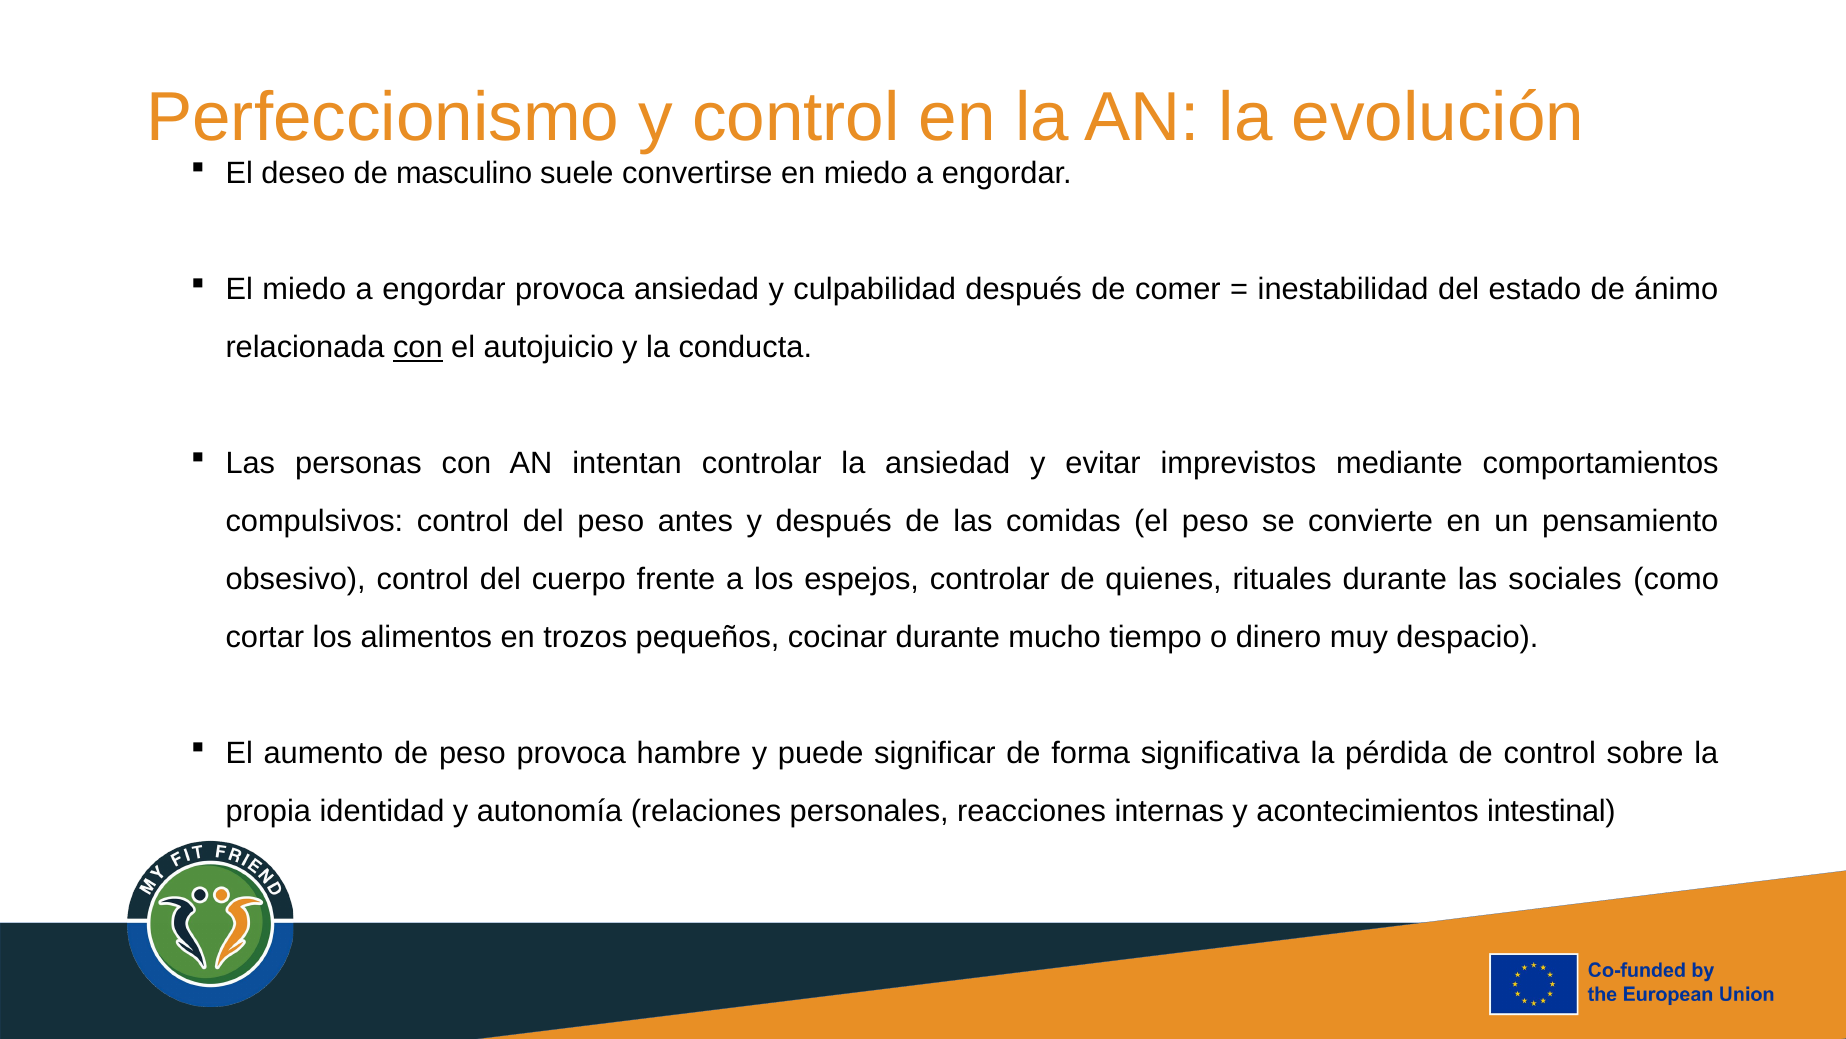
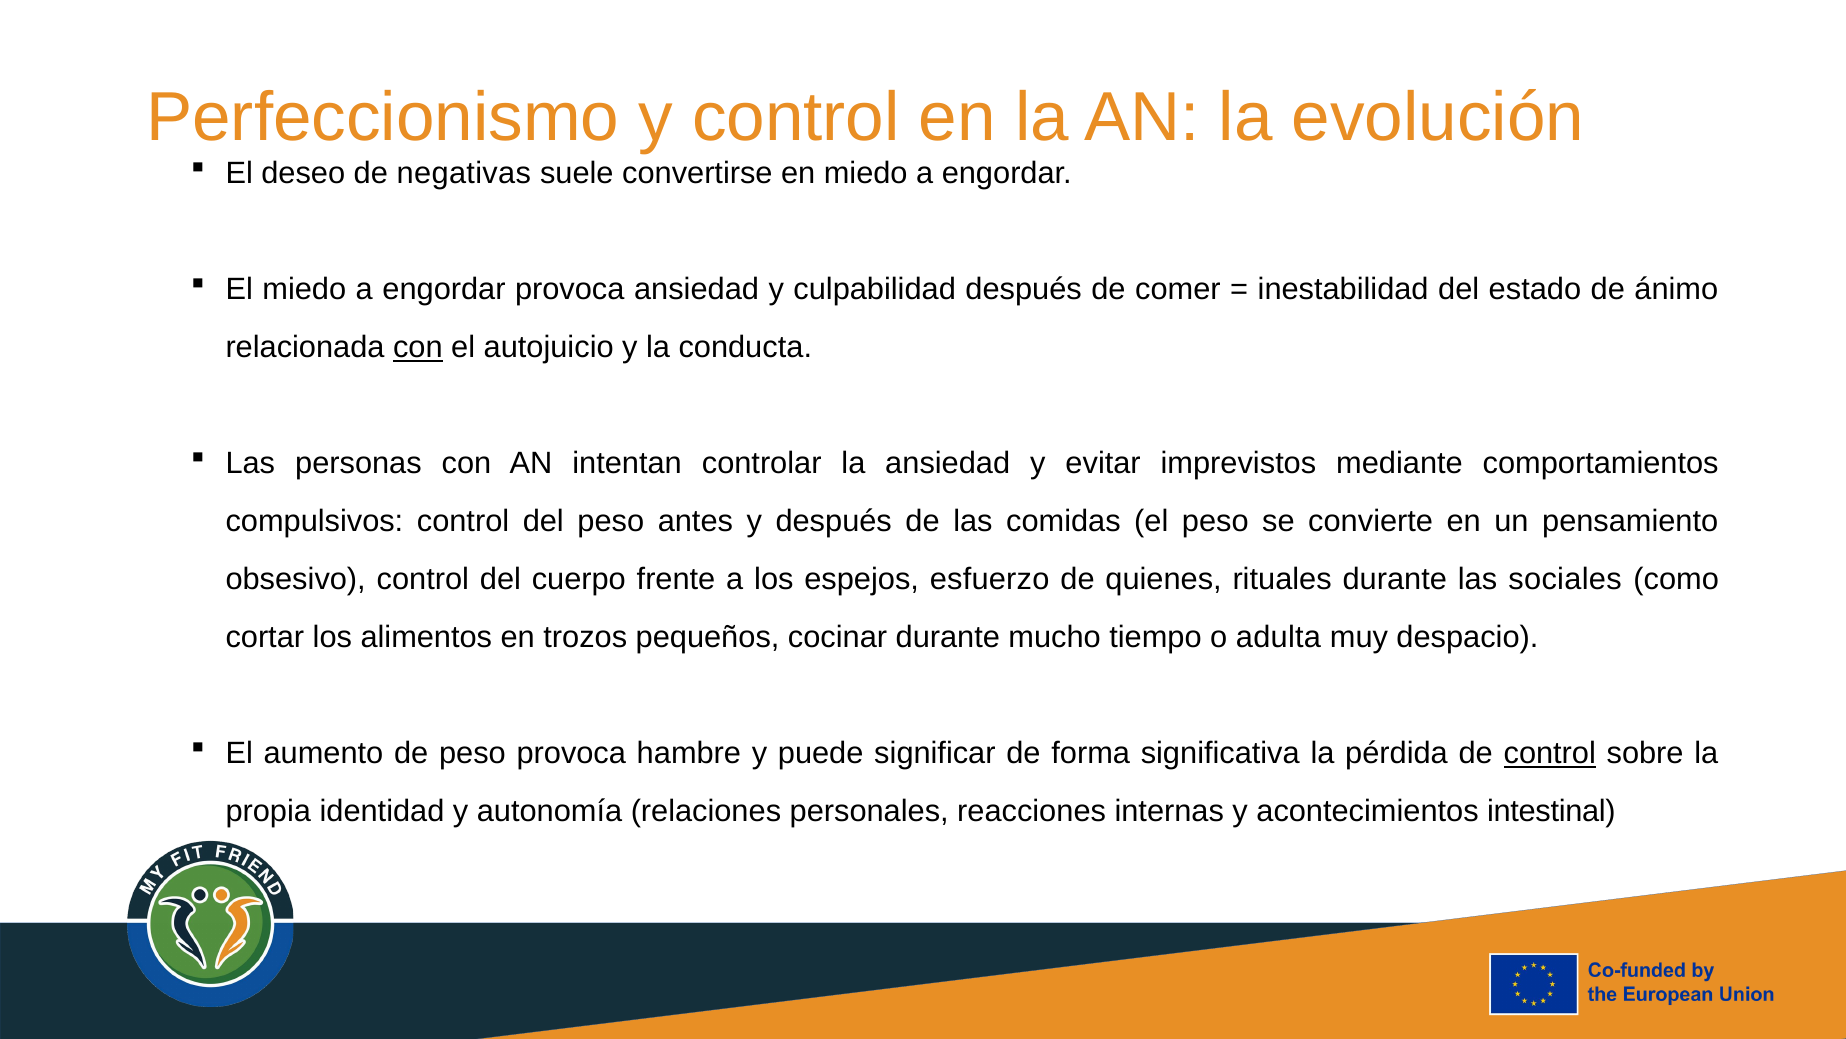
masculino: masculino -> negativas (464, 174)
espejos controlar: controlar -> esfuerzo (990, 579)
dinero: dinero -> adulta (1278, 637)
control underline: none -> present (1550, 753)
